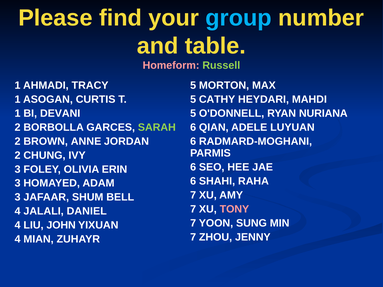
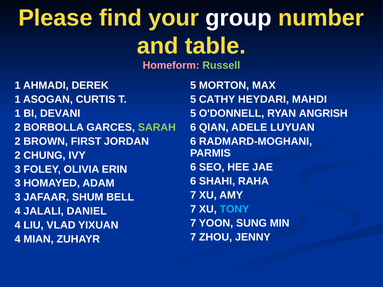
group colour: light blue -> white (239, 18)
TRACY: TRACY -> DEREK (90, 85)
NURIANA: NURIANA -> ANGRISH (323, 113)
ANNE: ANNE -> FIRST (86, 141)
TONY colour: pink -> light blue (234, 209)
JOHN: JOHN -> VLAD (61, 225)
